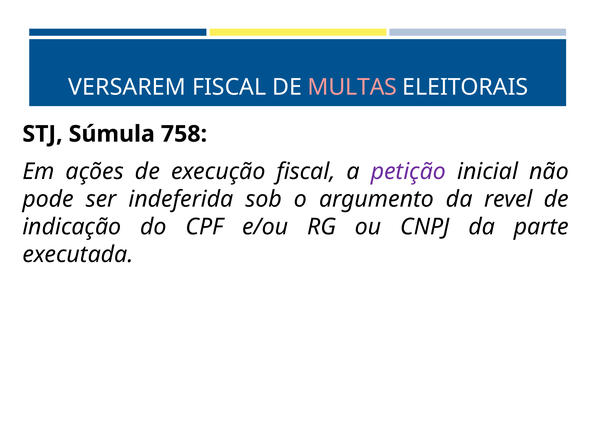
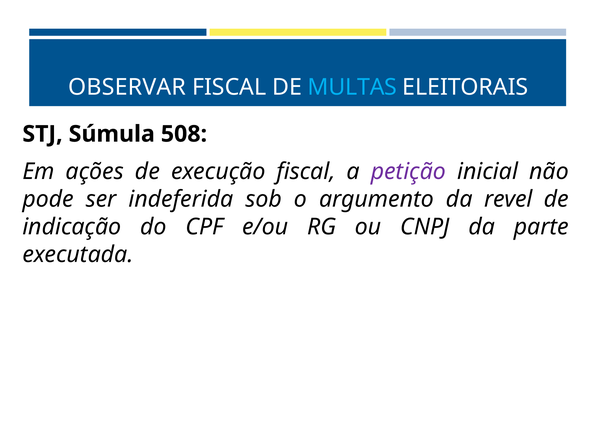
VERSAREM: VERSAREM -> OBSERVAR (127, 87)
MULTAS colour: pink -> light blue (352, 87)
758: 758 -> 508 (184, 134)
